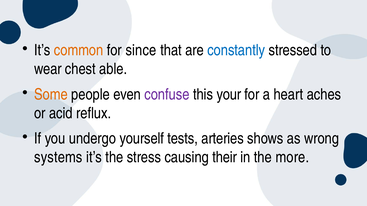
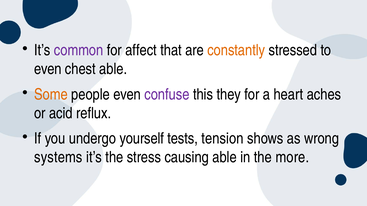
common colour: orange -> purple (79, 50)
since: since -> affect (141, 50)
constantly colour: blue -> orange (236, 50)
wear: wear -> even (48, 69)
your: your -> they (229, 95)
arteries: arteries -> tension (222, 139)
causing their: their -> able (225, 158)
